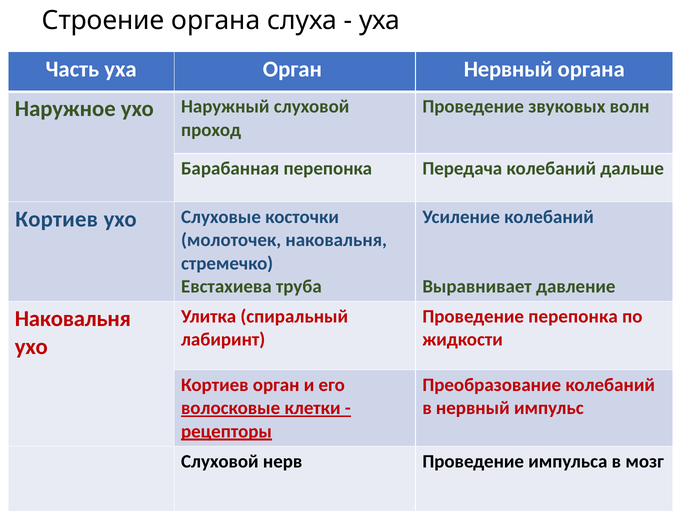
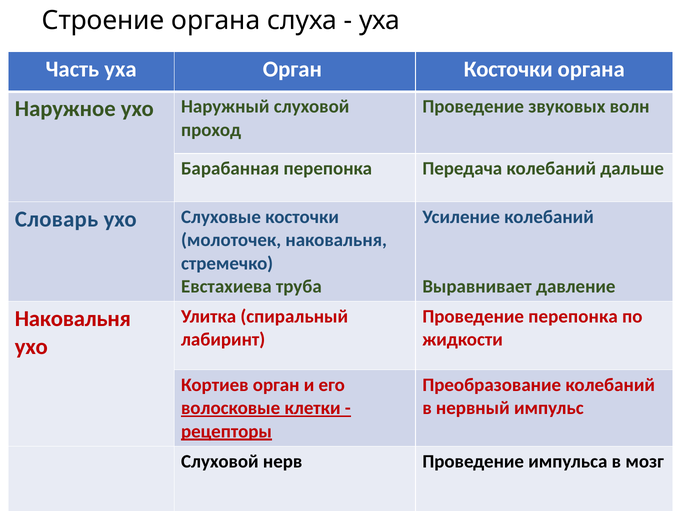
Орган Нервный: Нервный -> Косточки (508, 69)
Кортиев: Кортиев -> Словарь (57, 219)
